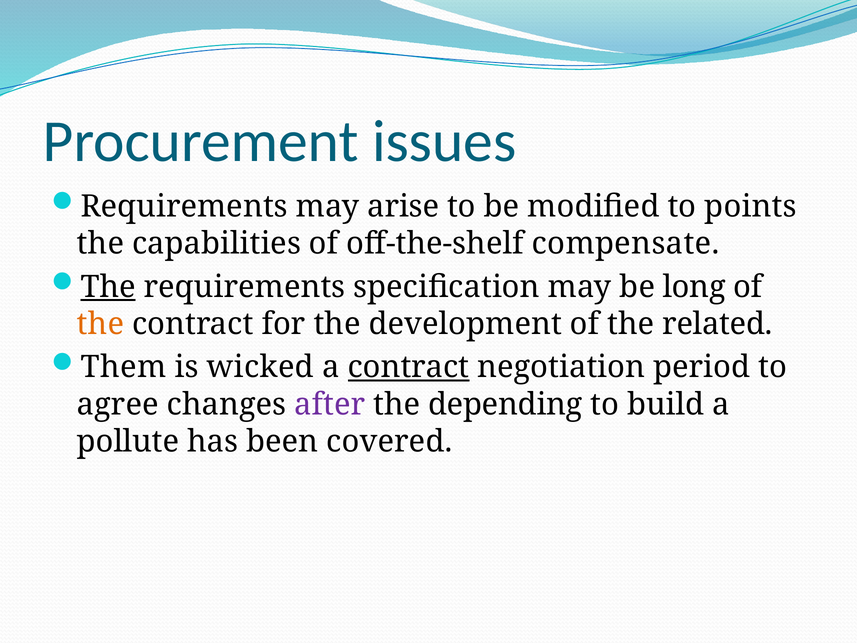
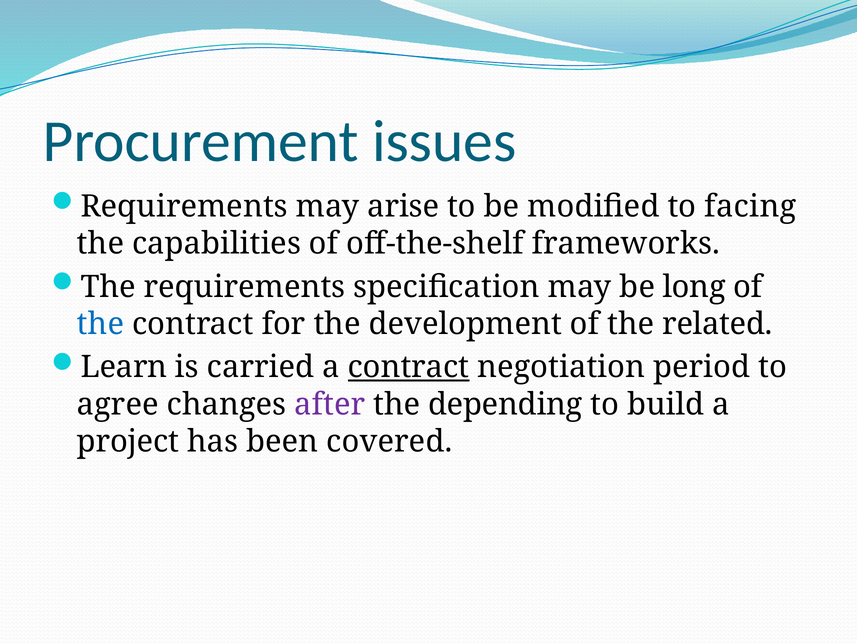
points: points -> facing (750, 206)
compensate: compensate -> frameworks (626, 243)
The underline: present -> none (108, 287)
the colour: orange -> blue (101, 324)
Them: Them -> Learn (124, 367)
wicked: wicked -> carried (261, 367)
pollute: pollute -> project (128, 441)
